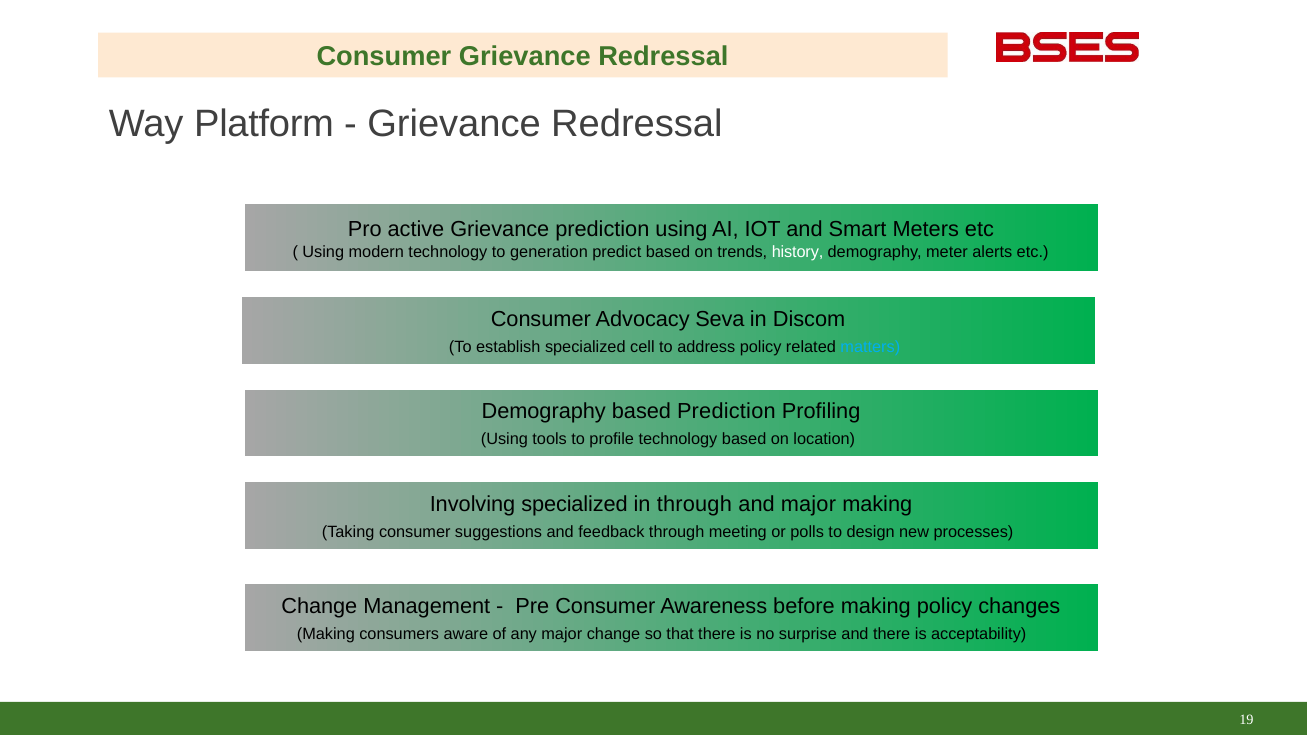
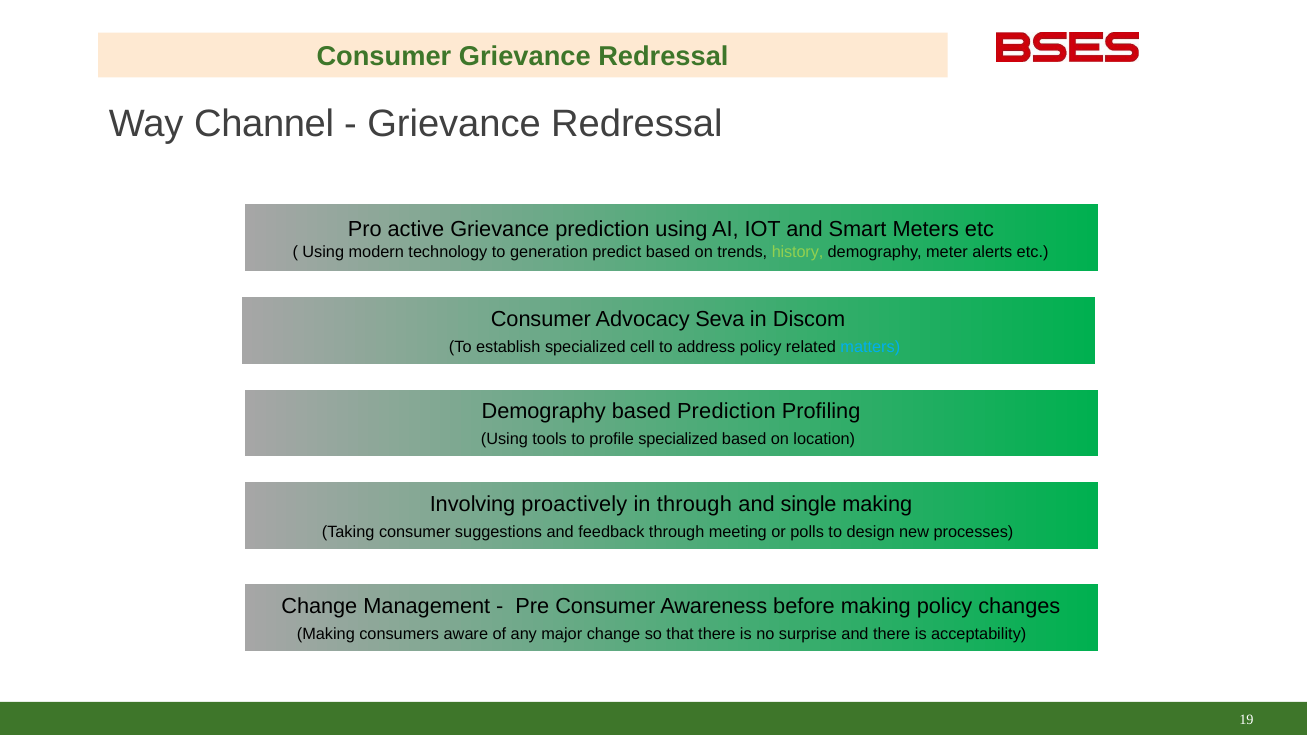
Platform: Platform -> Channel (264, 124)
history colour: white -> light green (798, 252)
profile technology: technology -> specialized (678, 440)
Involving specialized: specialized -> proactively (574, 504)
and major: major -> single (809, 504)
